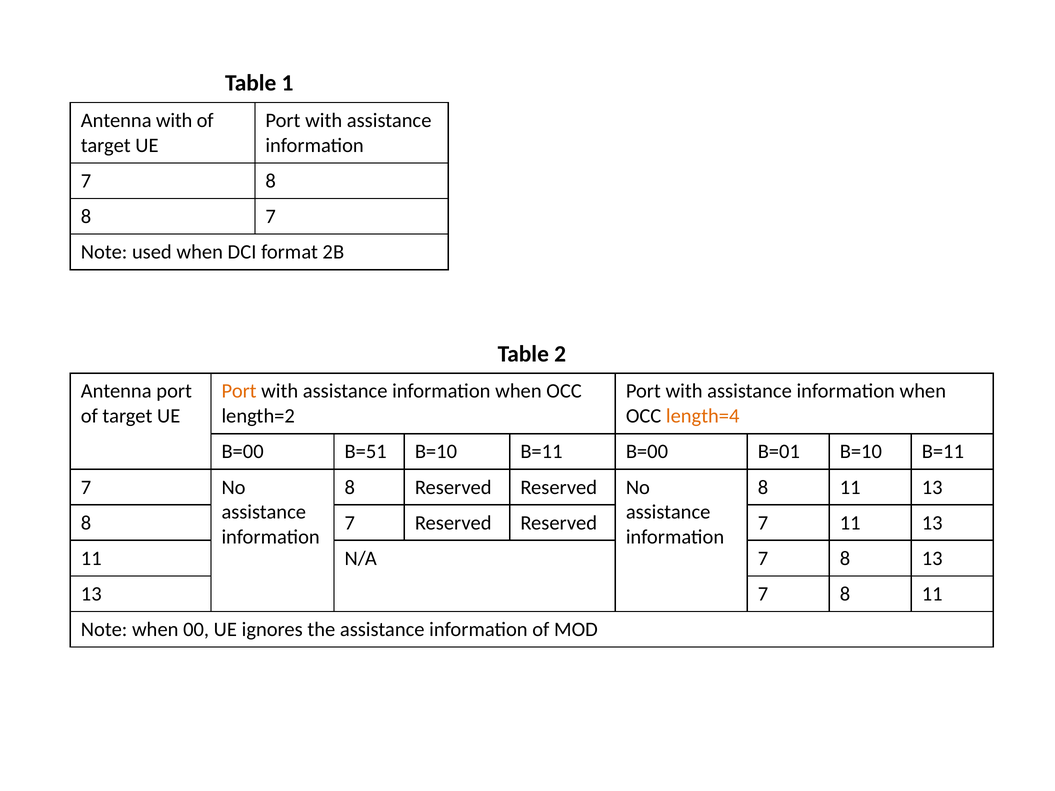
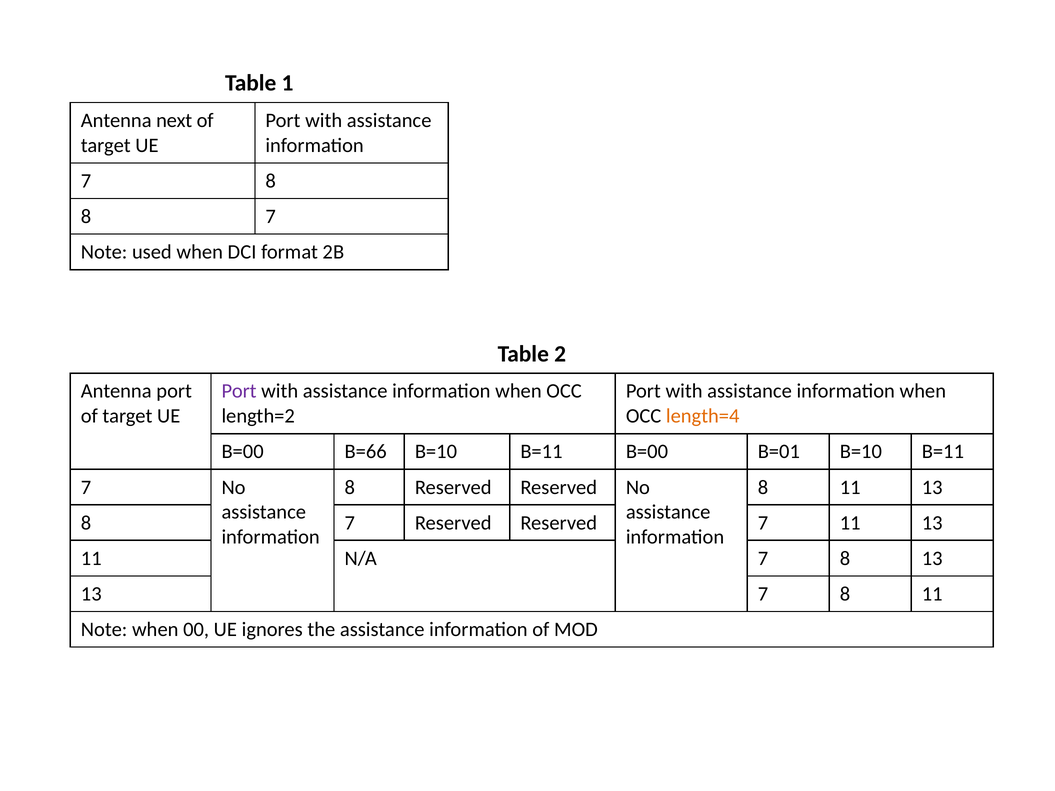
Antenna with: with -> next (174, 121)
Port colour: orange -> purple (239, 391)
B=51: B=51 -> B=66 (366, 452)
